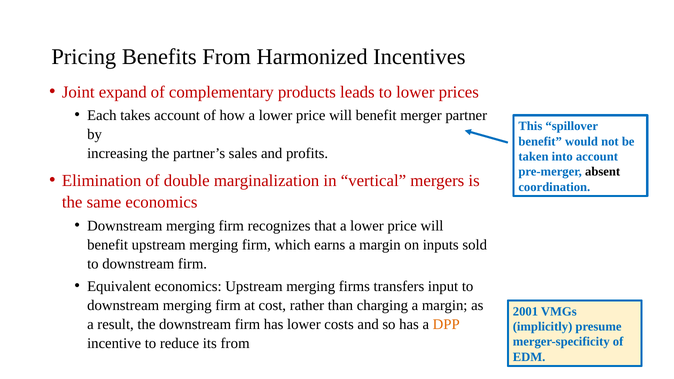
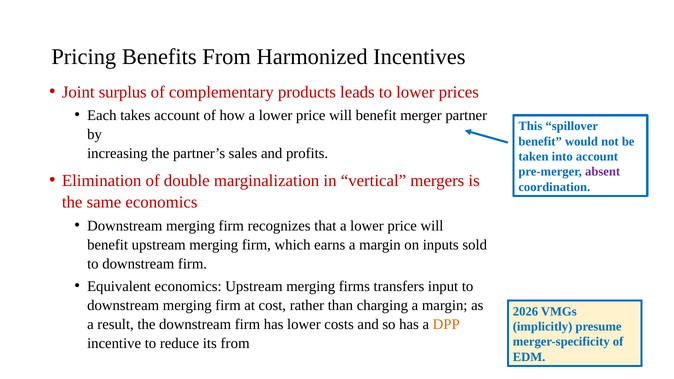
expand: expand -> surplus (123, 92)
absent colour: black -> purple (603, 172)
2001: 2001 -> 2026 (525, 311)
